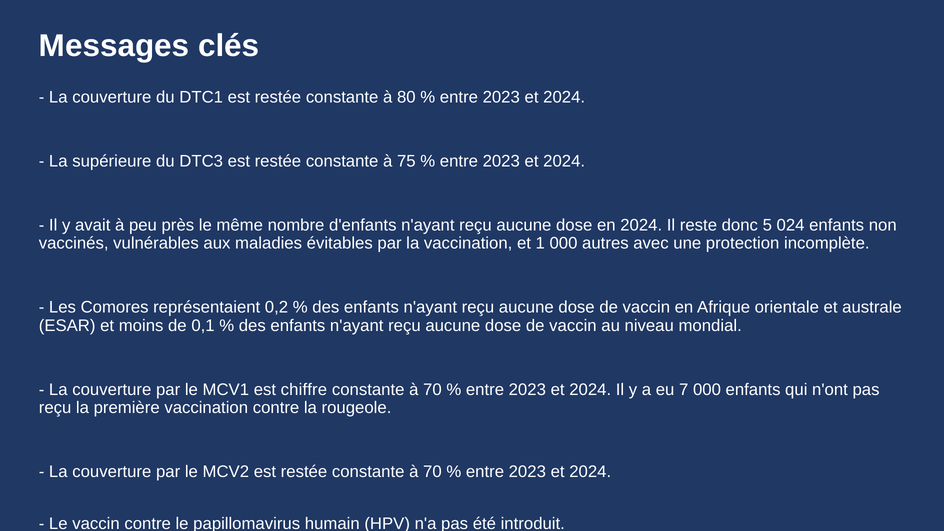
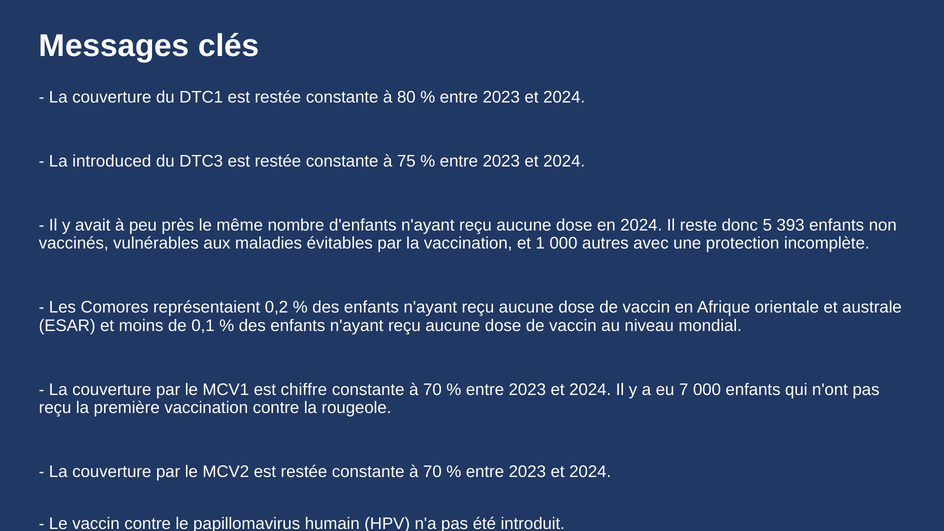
supérieure: supérieure -> introduced (112, 161)
024: 024 -> 393 (791, 225)
